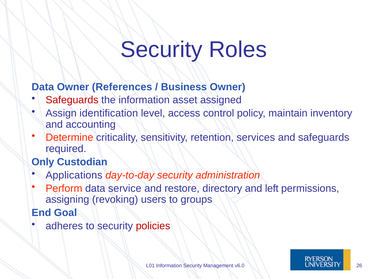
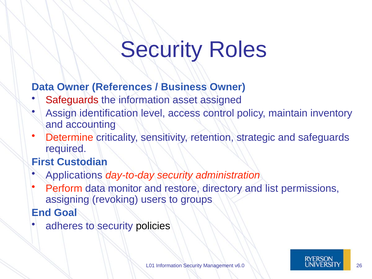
services: services -> strategic (256, 138)
Only: Only -> First (43, 162)
service: service -> monitor (125, 188)
left: left -> list (272, 188)
policies colour: red -> black (153, 226)
